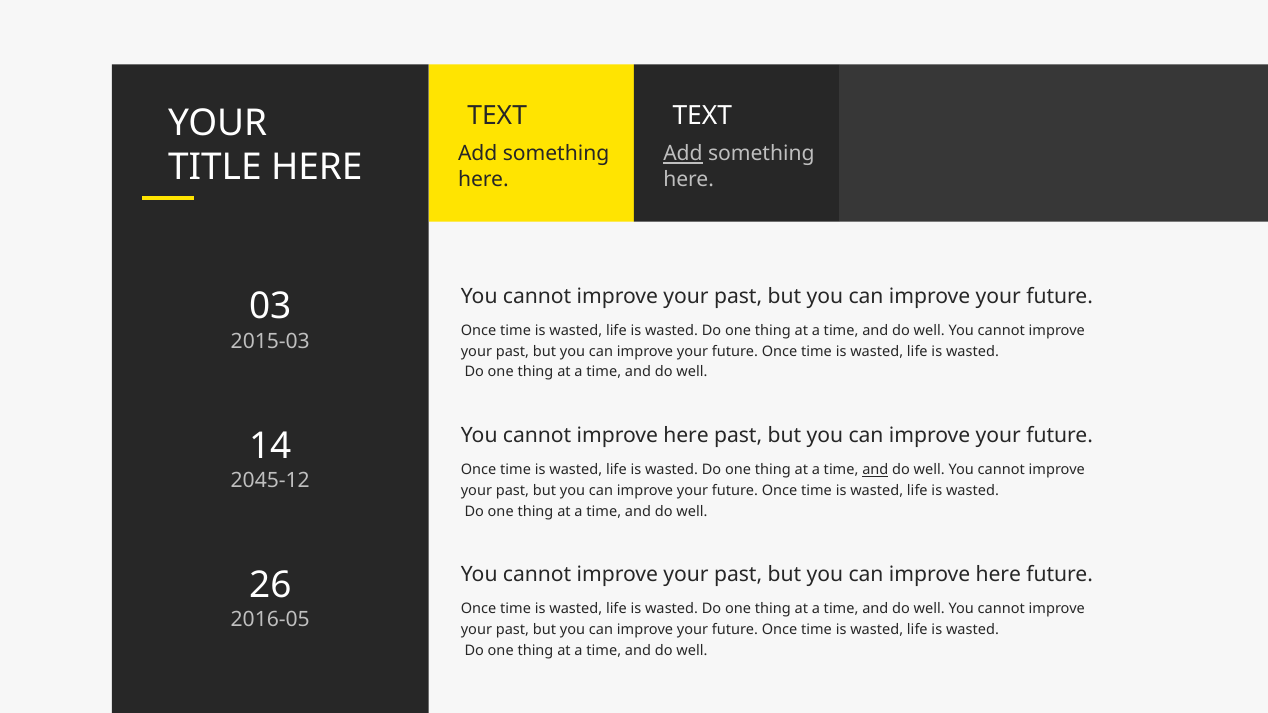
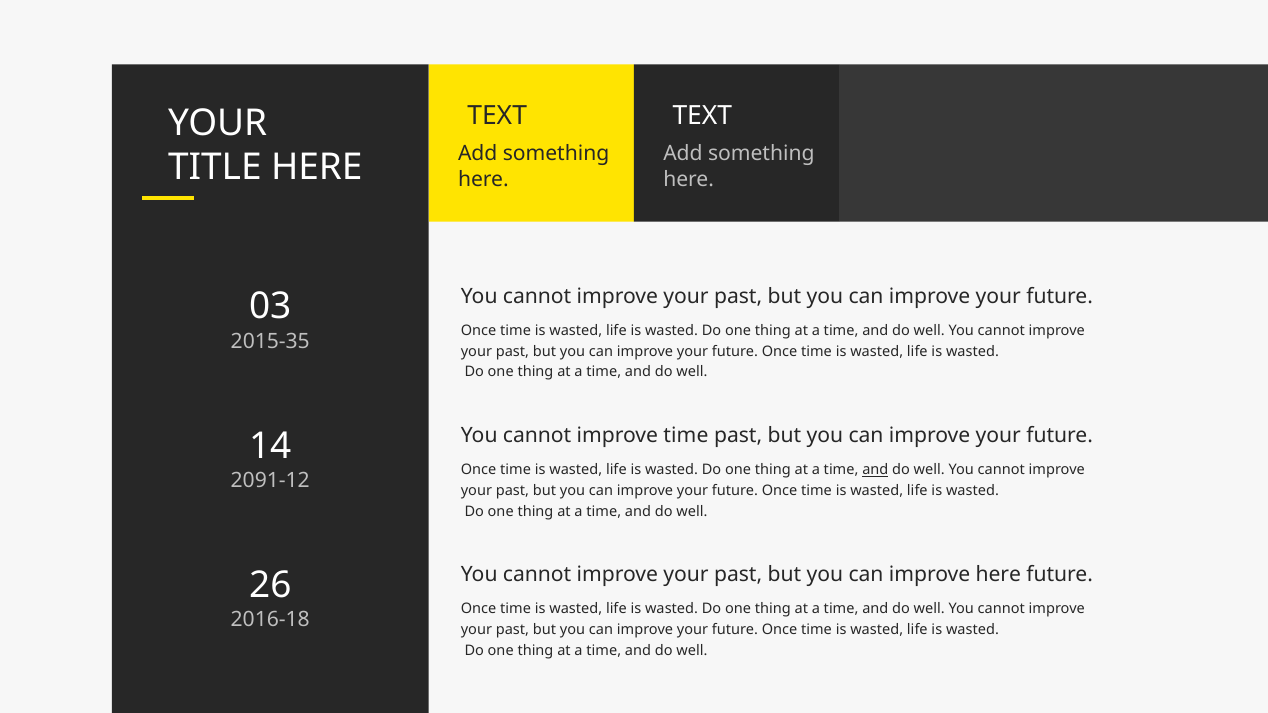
Add underline: present -> none (683, 154)
2015-03: 2015-03 -> 2015-35 (270, 342)
cannot improve here: here -> time (686, 436)
2045-12: 2045-12 -> 2091-12 (270, 481)
2016-05: 2016-05 -> 2016-18 (270, 620)
